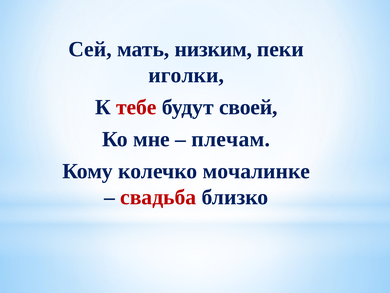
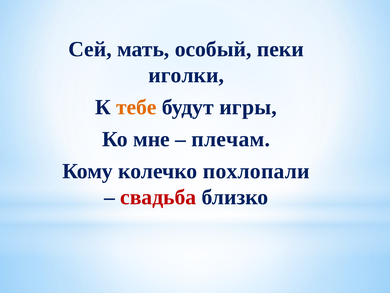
низким: низким -> особый (213, 49)
тебе colour: red -> orange (136, 107)
своей: своей -> игры (248, 107)
мочалинке: мочалинке -> похлопали (256, 171)
